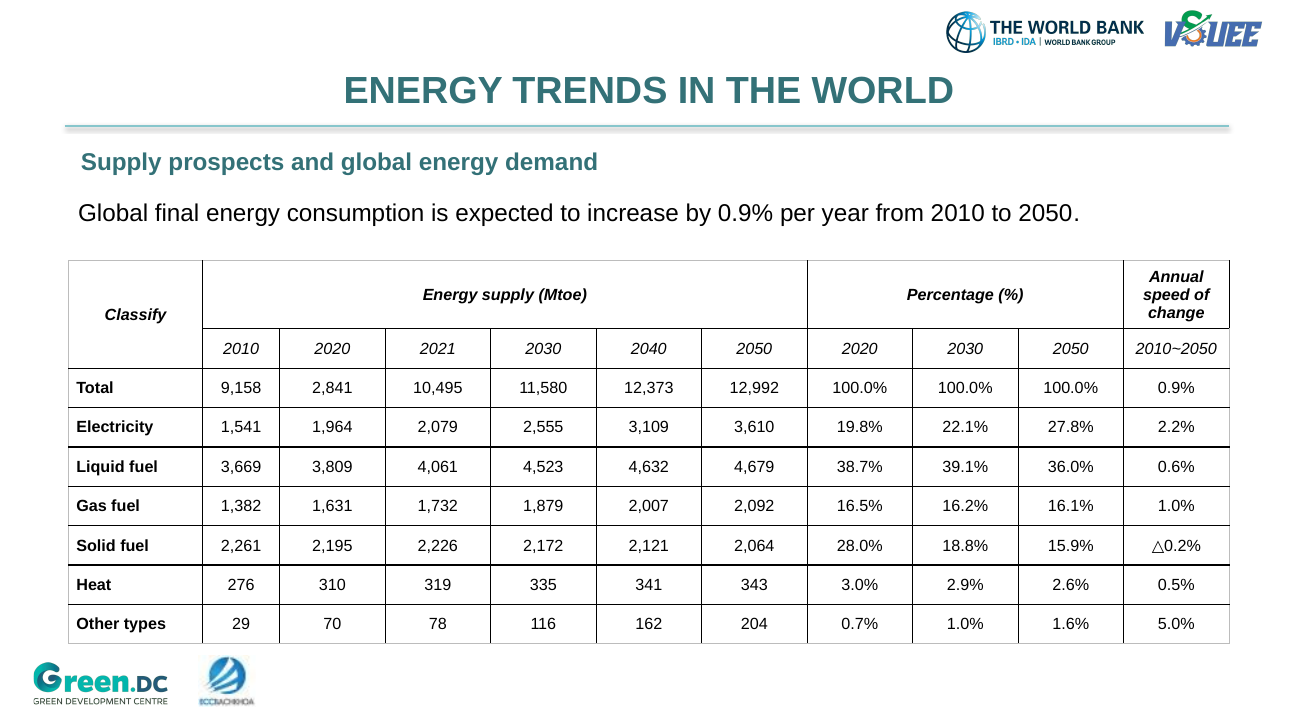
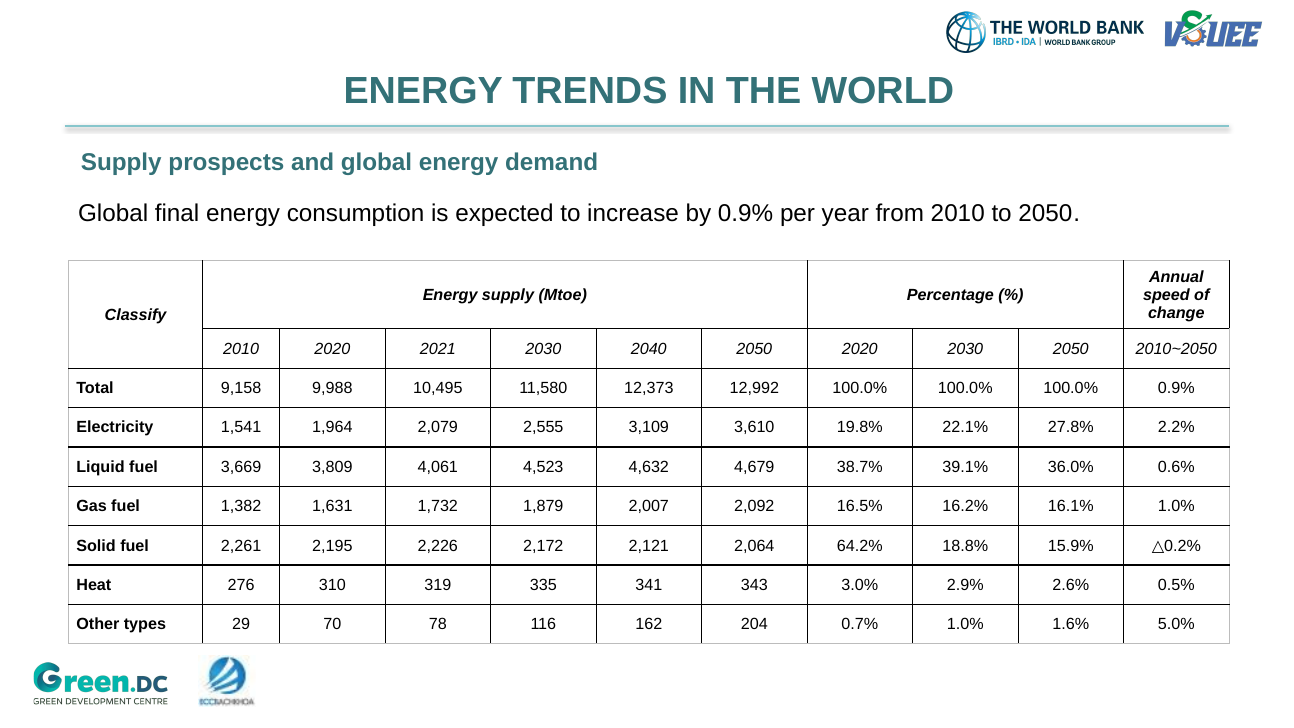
2,841: 2,841 -> 9,988 (332, 388)
28.0%: 28.0% -> 64.2% (860, 546)
